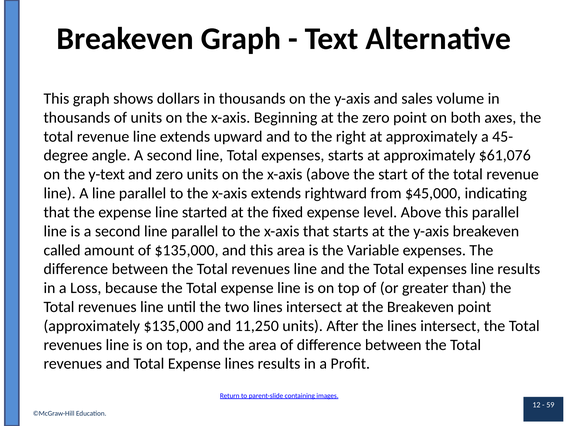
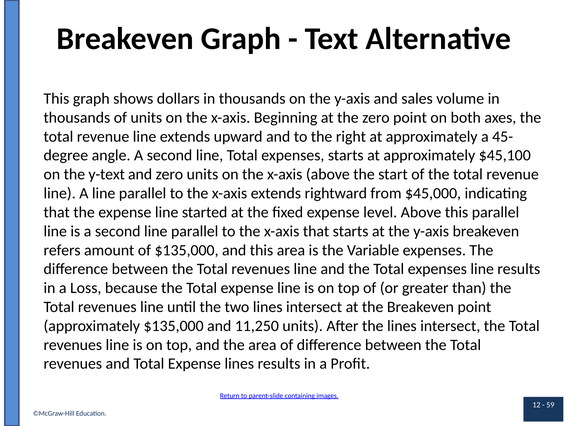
$61,076: $61,076 -> $45,100 (505, 155)
called: called -> refers (62, 250)
